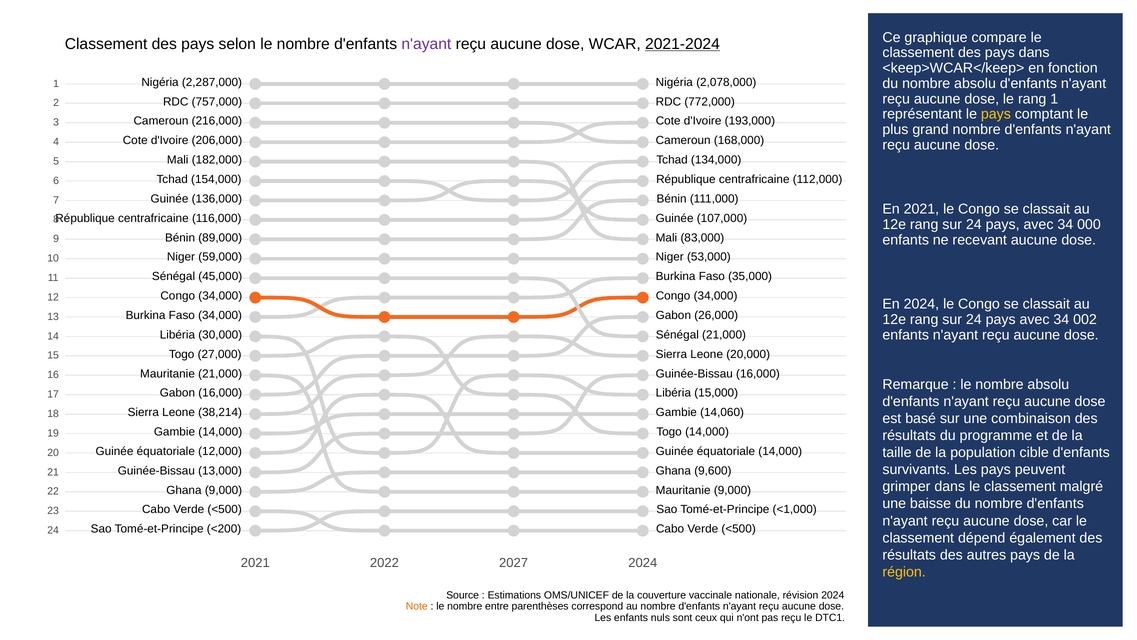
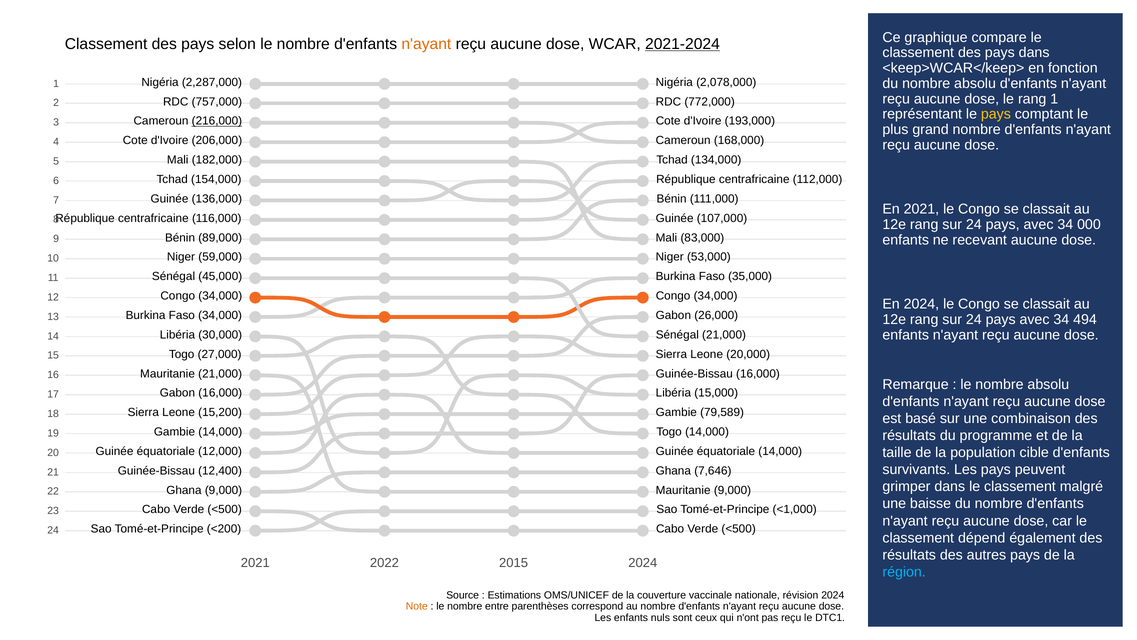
n'ayant colour: purple -> orange (426, 44)
216,000 underline: none -> present (217, 121)
002: 002 -> 494 (1085, 319)
38,214: 38,214 -> 15,200 (220, 412)
14,060: 14,060 -> 79,589 (722, 412)
13,000: 13,000 -> 12,400 (220, 470)
9,600: 9,600 -> 7,646 (713, 470)
2027: 2027 -> 2015 (514, 563)
région colour: yellow -> light blue (904, 572)
